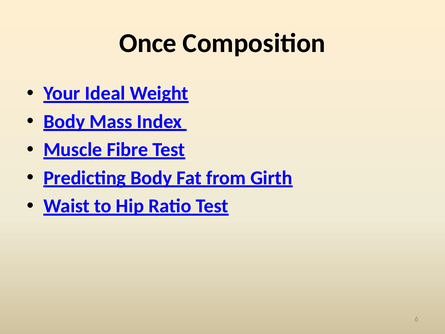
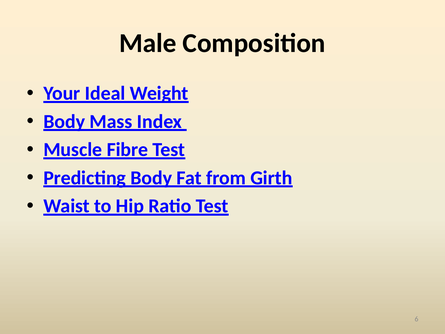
Once: Once -> Male (148, 43)
